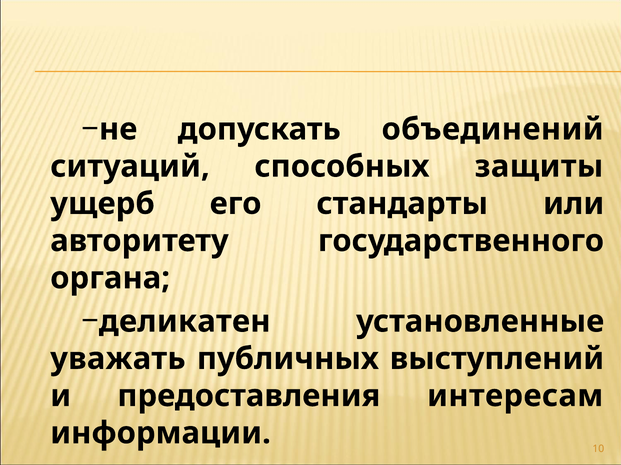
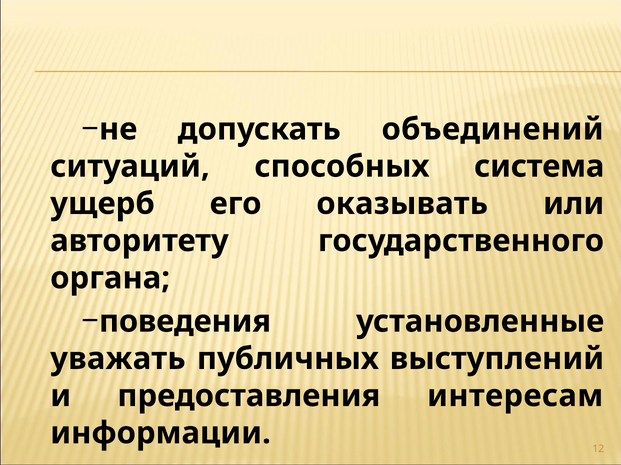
защиты: защиты -> система (539, 167)
стандарты: стандарты -> оказывать (402, 204)
деликатен: деликатен -> поведения (185, 322)
10: 10 -> 12 (598, 450)
